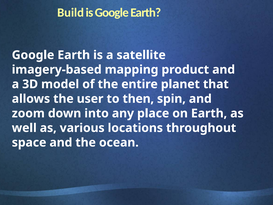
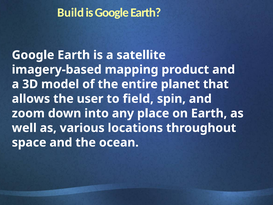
then: then -> field (138, 99)
